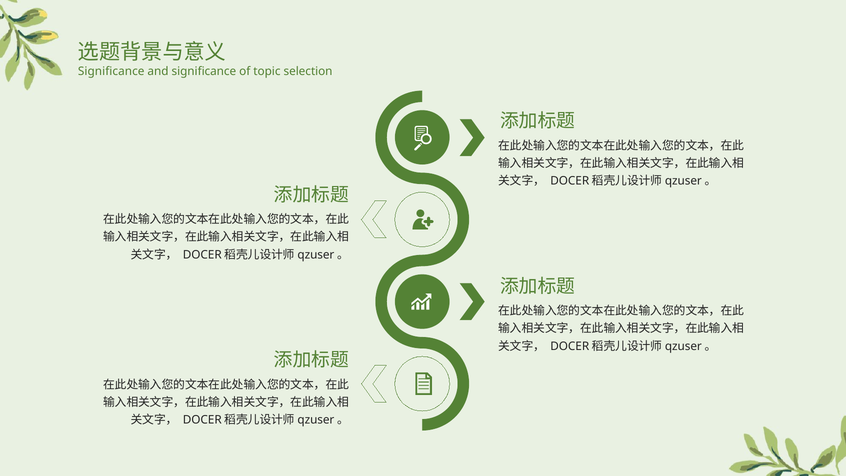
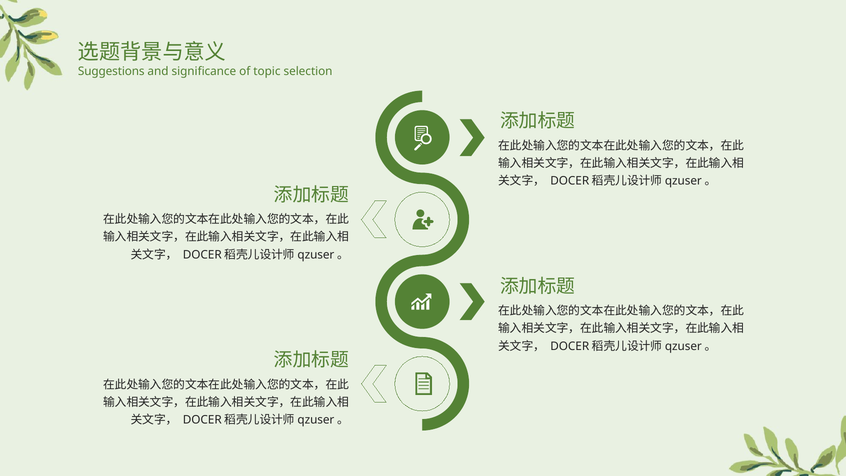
Significance: Significance -> Suggestions (111, 71)
